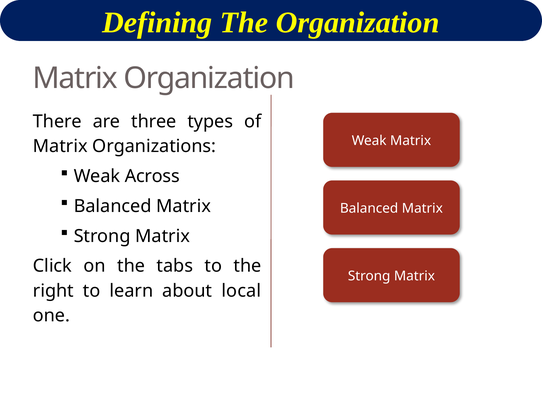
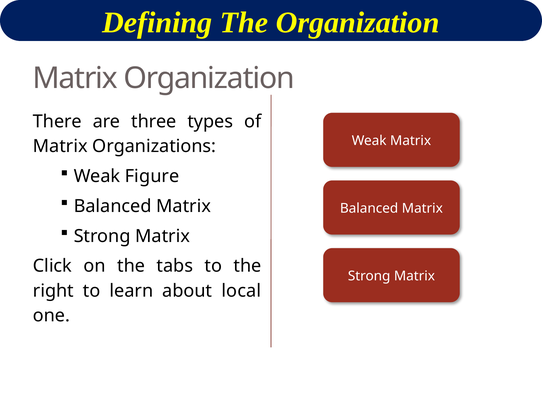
Across: Across -> Figure (152, 176)
